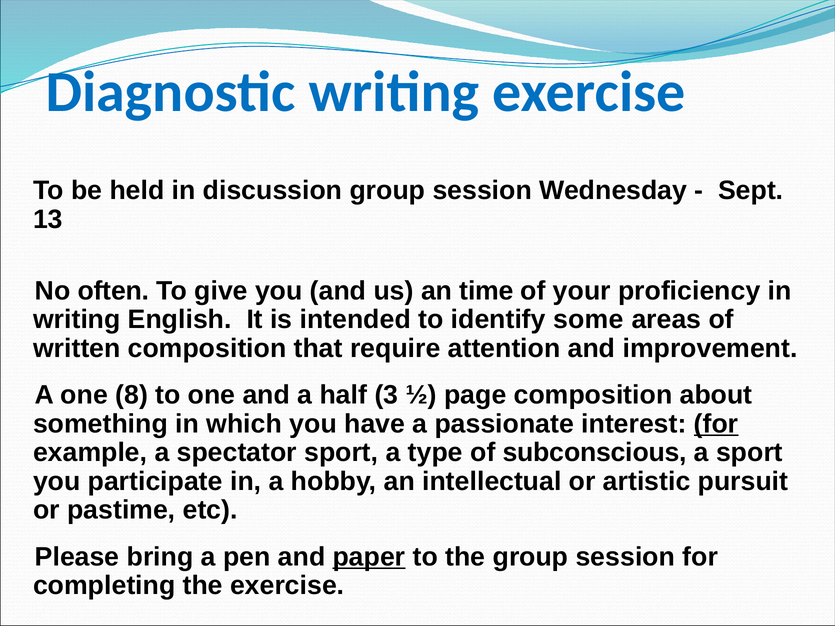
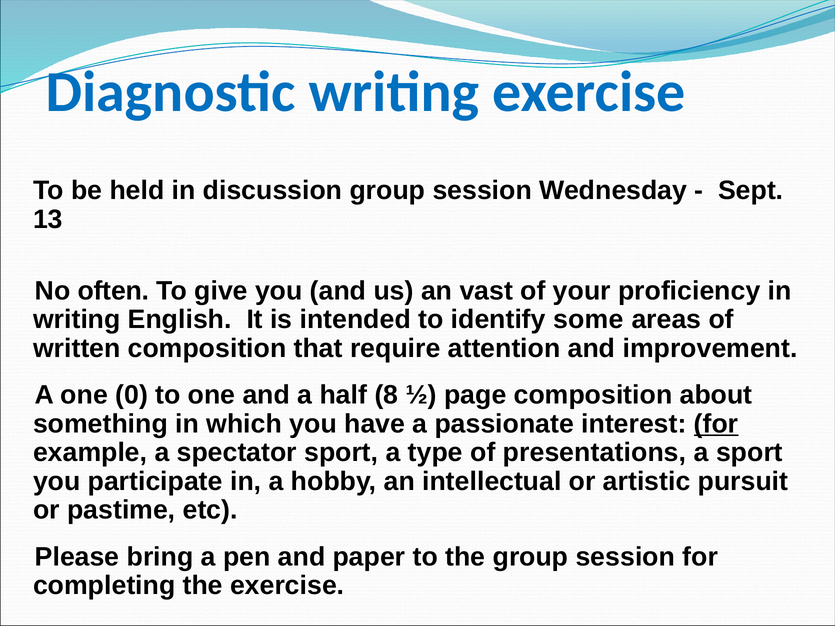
time: time -> vast (486, 291)
8: 8 -> 0 (132, 395)
3: 3 -> 8 (386, 395)
subconscious: subconscious -> presentations (595, 453)
paper underline: present -> none (369, 557)
